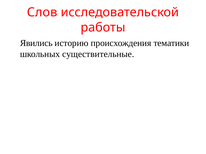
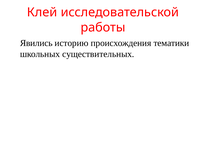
Слов: Слов -> Клей (42, 12)
существительные: существительные -> существительных (98, 54)
